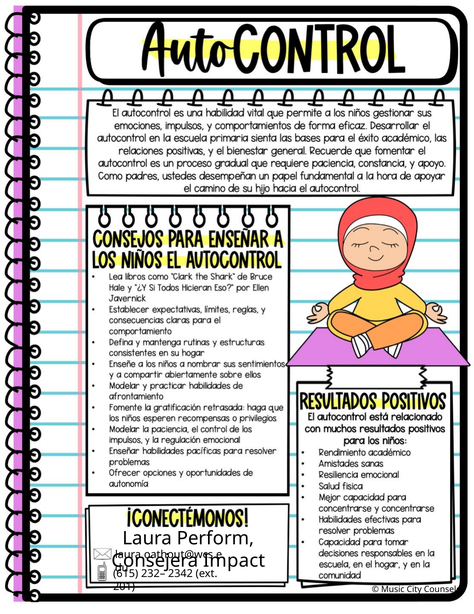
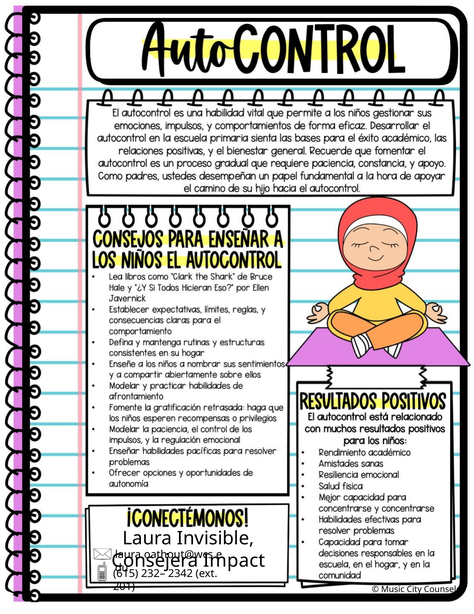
Perform: Perform -> Invisible (216, 538)
